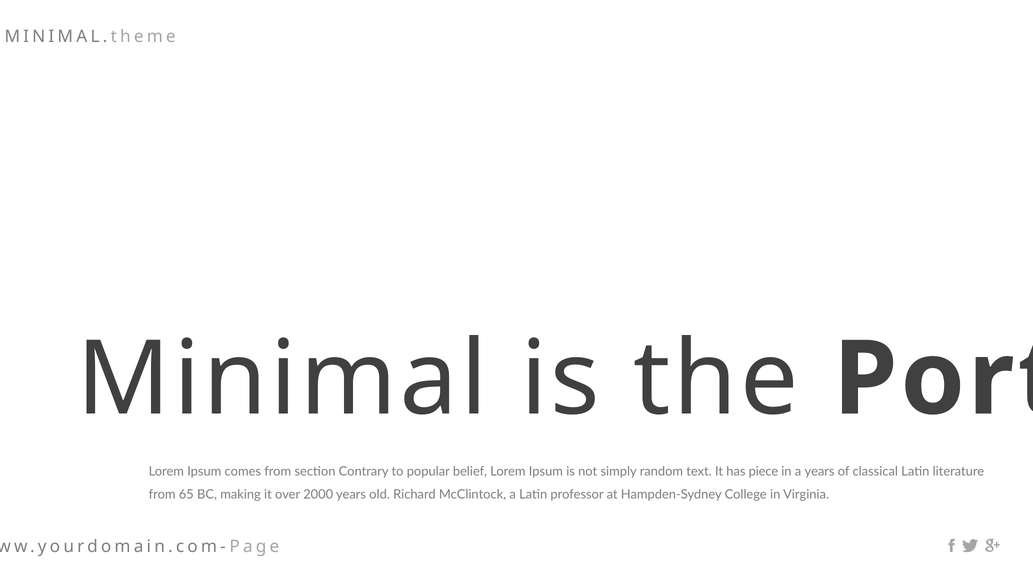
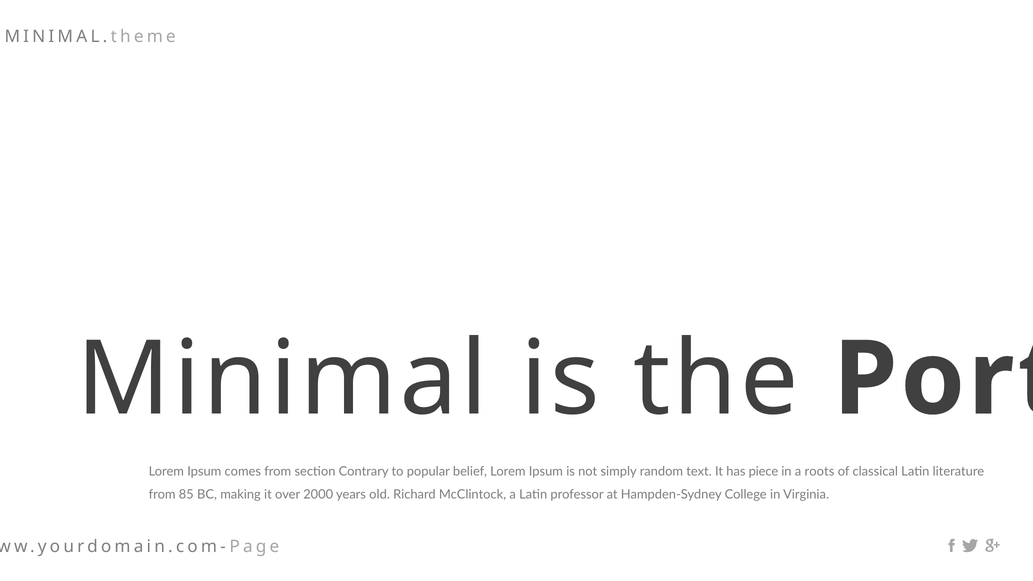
a years: years -> roots (819, 471)
65: 65 -> 85 (186, 495)
